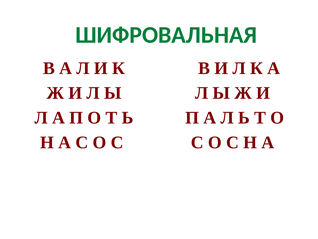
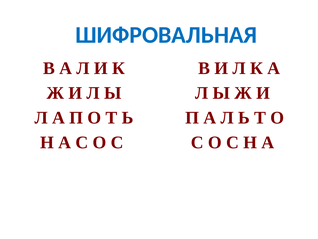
ШИФРОВАЛЬНАЯ colour: green -> blue (166, 35)
